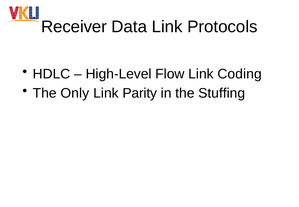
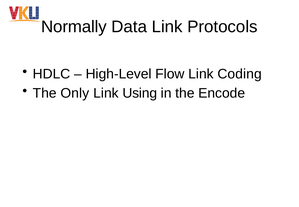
Receiver: Receiver -> Normally (74, 27)
Parity: Parity -> Using (140, 93)
Stuffing: Stuffing -> Encode (222, 93)
